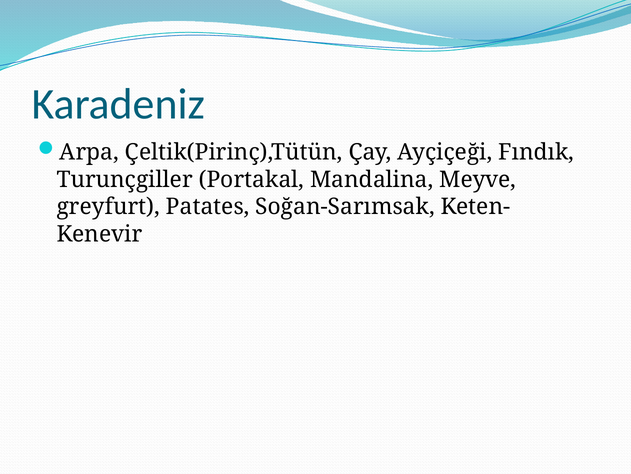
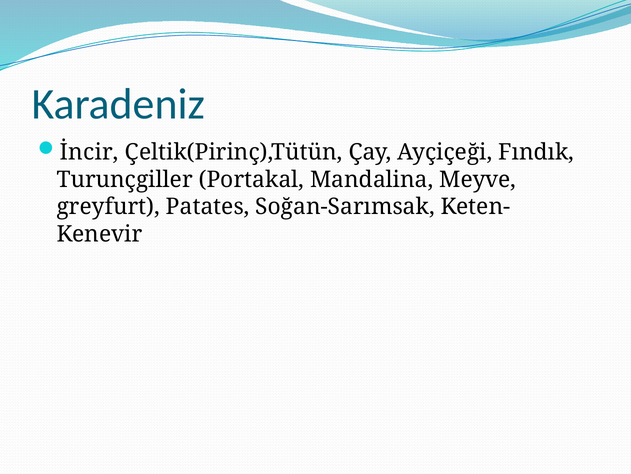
Arpa: Arpa -> İncir (89, 152)
